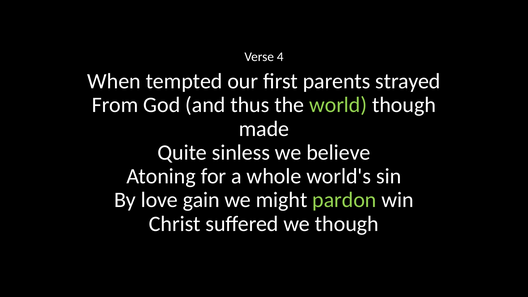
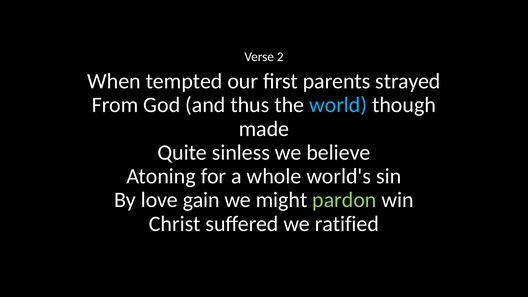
4: 4 -> 2 (280, 57)
world colour: light green -> light blue (338, 105)
we though: though -> ratified (347, 224)
